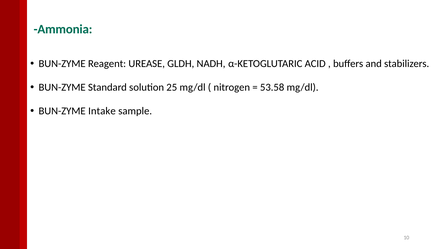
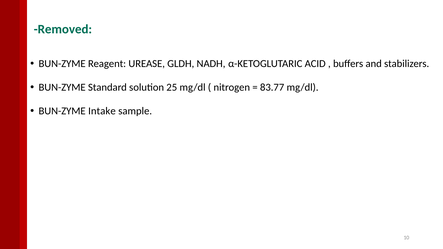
Ammonia: Ammonia -> Removed (63, 29)
53.58: 53.58 -> 83.77 (272, 87)
